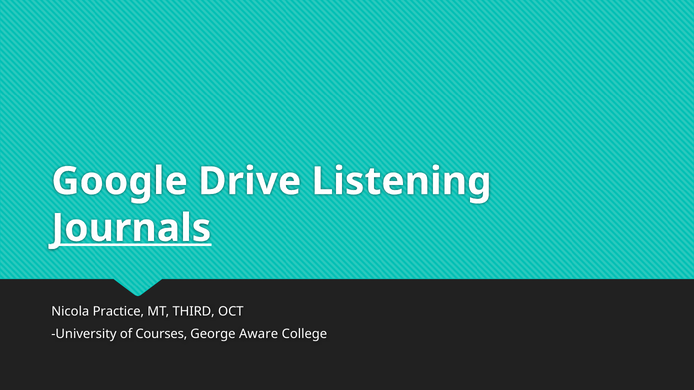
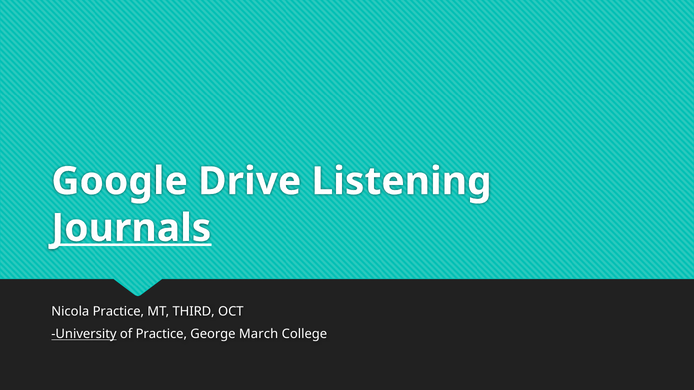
University underline: none -> present (84, 334)
of Courses: Courses -> Practice (161, 334)
Aware: Aware -> March (259, 334)
